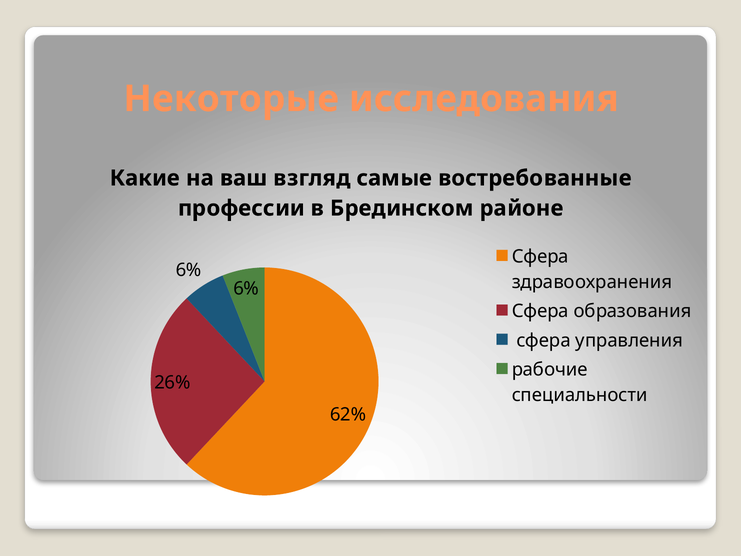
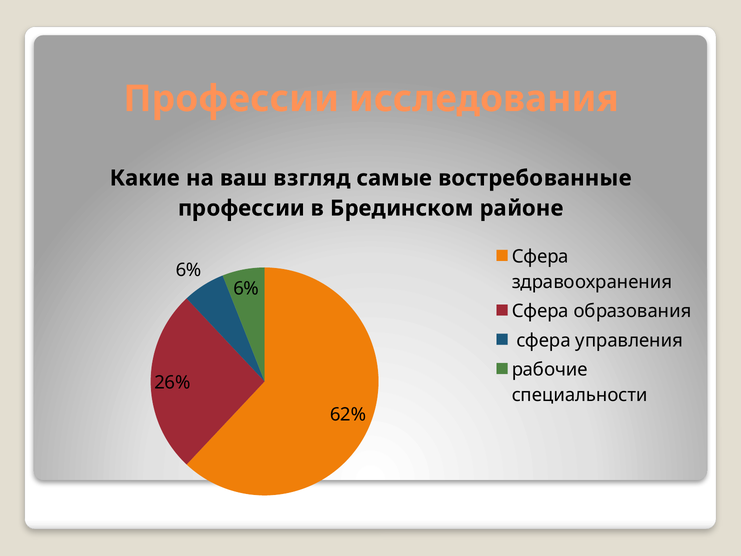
Некоторые: Некоторые -> Профессии (231, 99)
